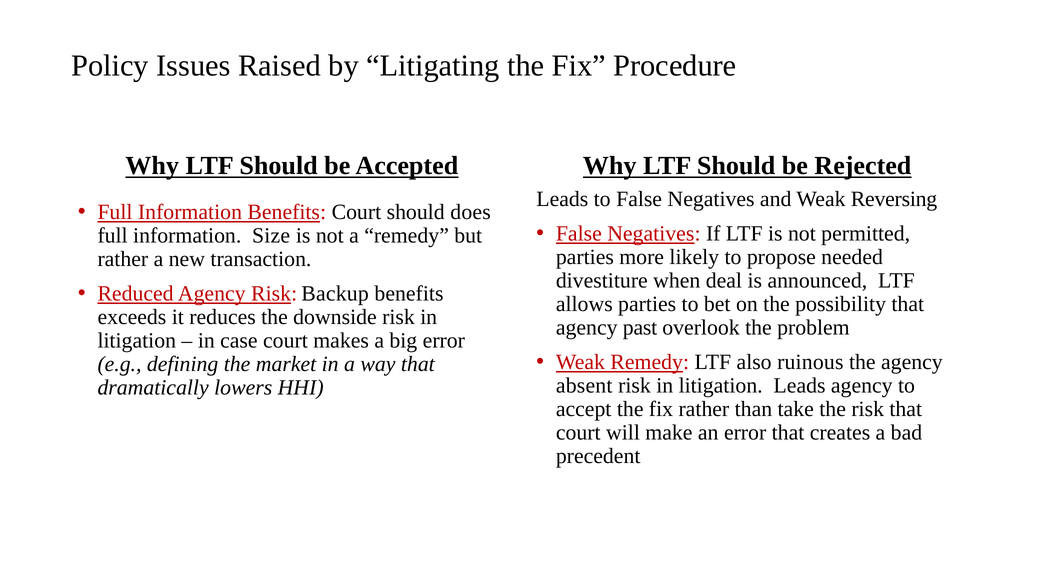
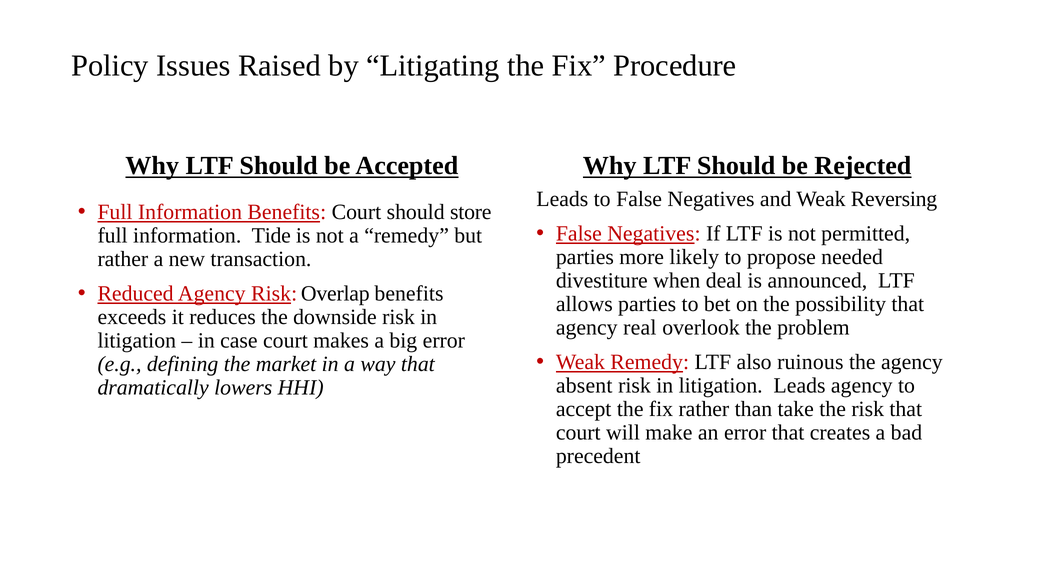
does: does -> store (471, 212)
Size: Size -> Tide (271, 236)
Backup: Backup -> Overlap (335, 294)
past: past -> real (640, 328)
